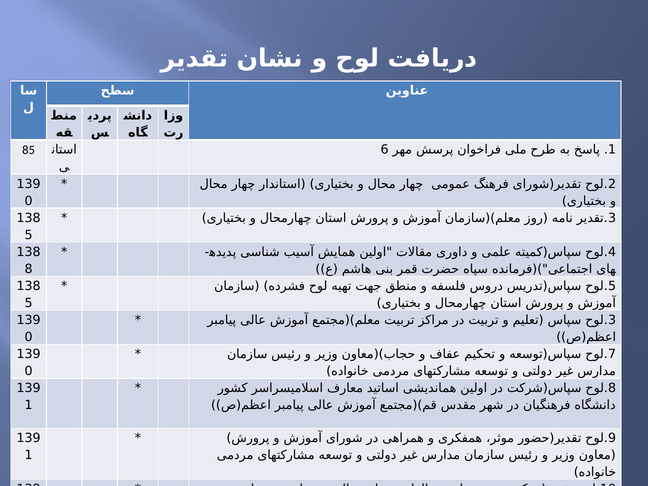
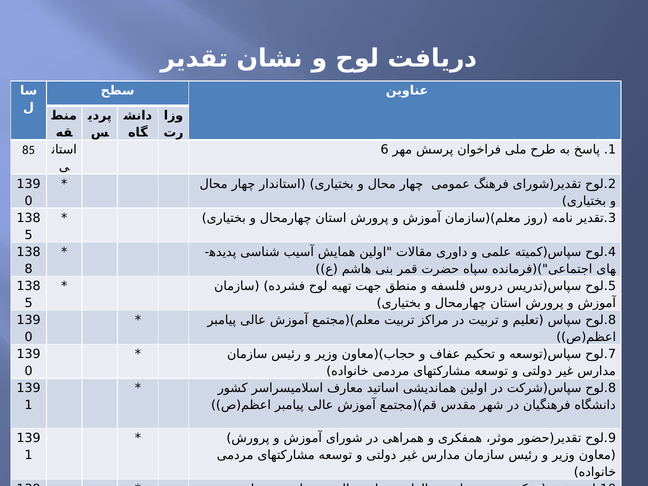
3: 3 -> 8 (612, 320)
